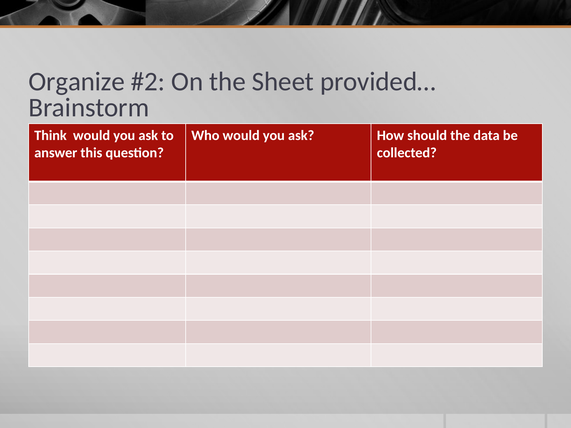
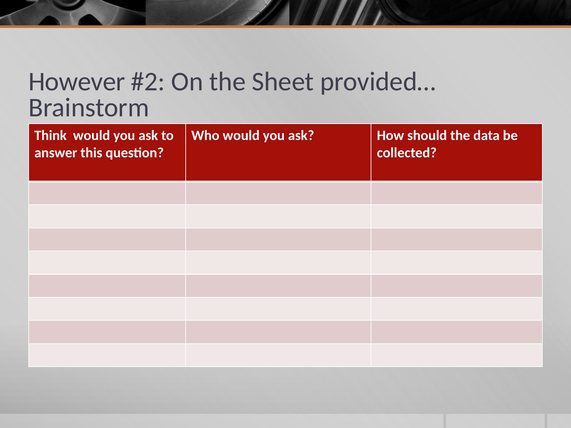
Organize: Organize -> However (77, 82)
